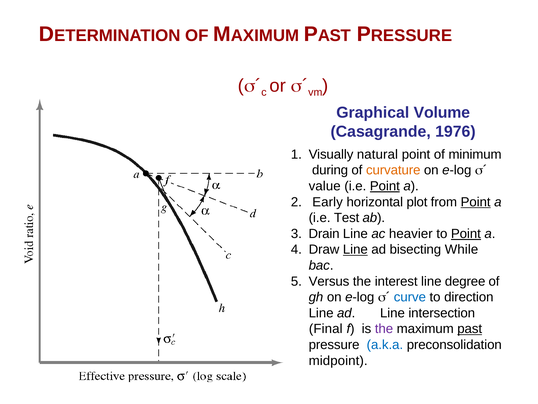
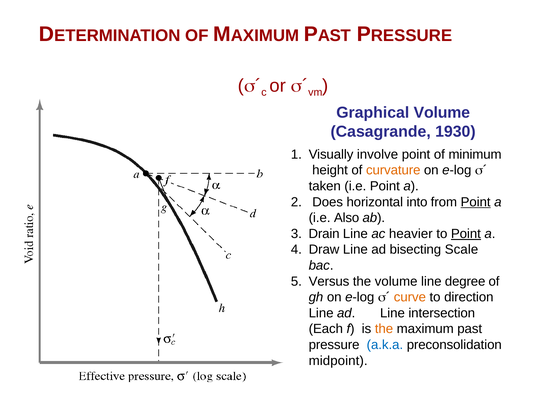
1976: 1976 -> 1930 (455, 131)
natural: natural -> involve (377, 154)
during: during -> height (330, 170)
value: value -> taken (325, 186)
Point underline: present -> none (385, 186)
Early: Early -> Does (328, 202)
plot: plot -> into (417, 202)
Test: Test -> Also (347, 218)
Line underline: present -> none (355, 249)
While: While -> Scale (462, 249)
the interest: interest -> volume (396, 281)
curve colour: blue -> orange (410, 297)
Final: Final -> Each (326, 329)
the colour: purple -> orange (384, 329)
past underline: present -> none (470, 329)
